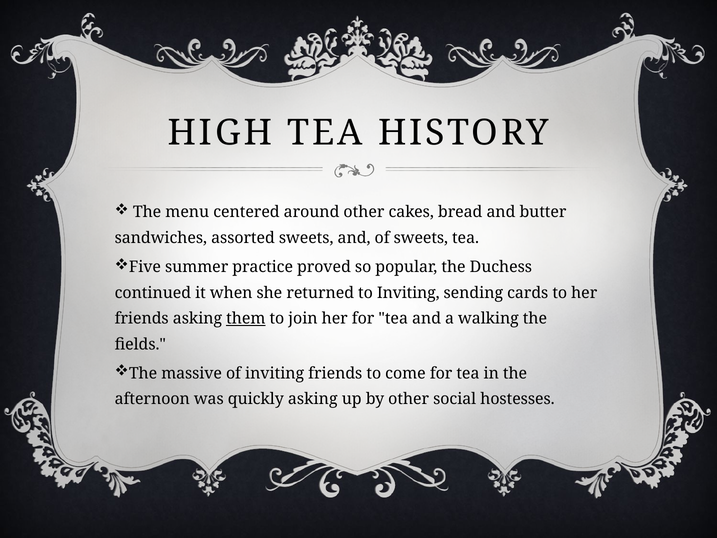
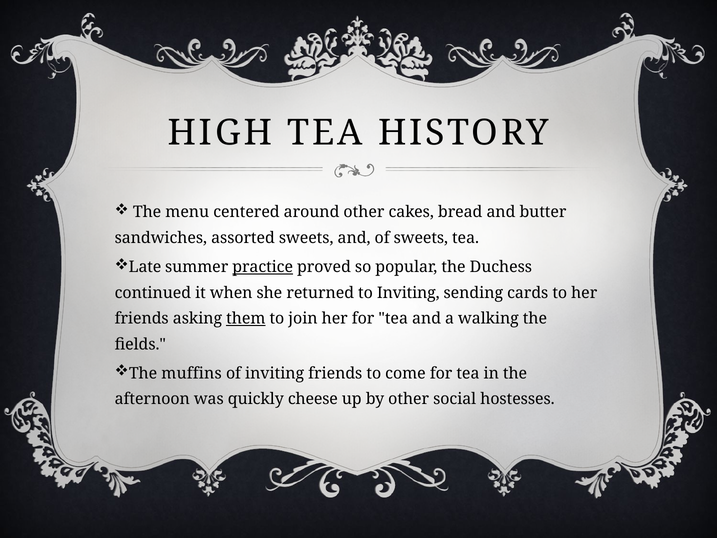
Five: Five -> Late (145, 267)
practice underline: none -> present (263, 267)
massive: massive -> muffins (192, 373)
quickly asking: asking -> cheese (313, 399)
